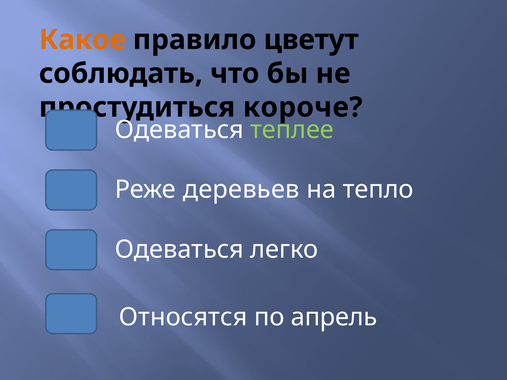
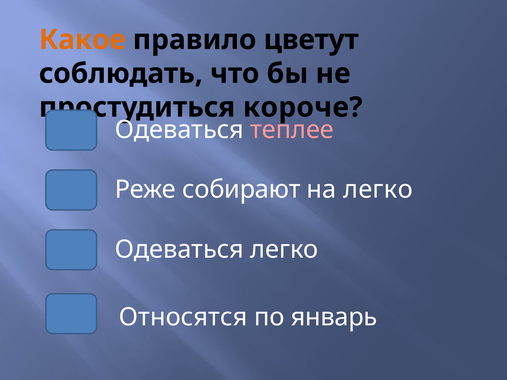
теплее colour: light green -> pink (292, 130)
деревьев: деревьев -> собирают (241, 190)
на тепло: тепло -> легко (378, 190)
апрель: апрель -> январь (334, 317)
